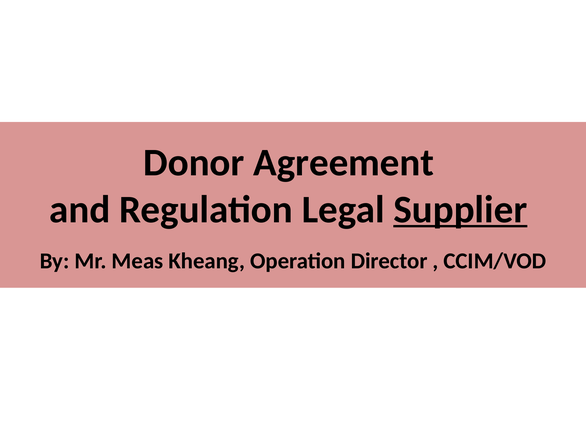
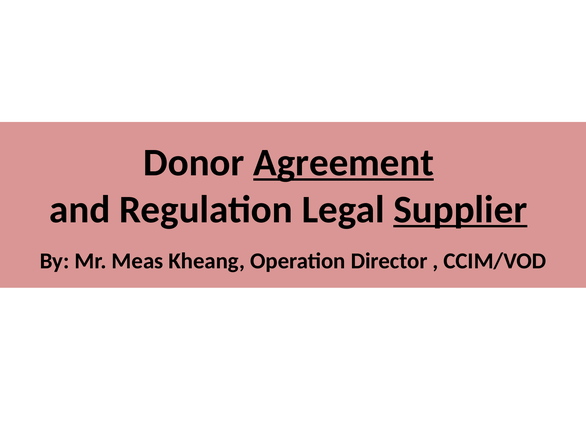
Agreement underline: none -> present (344, 163)
